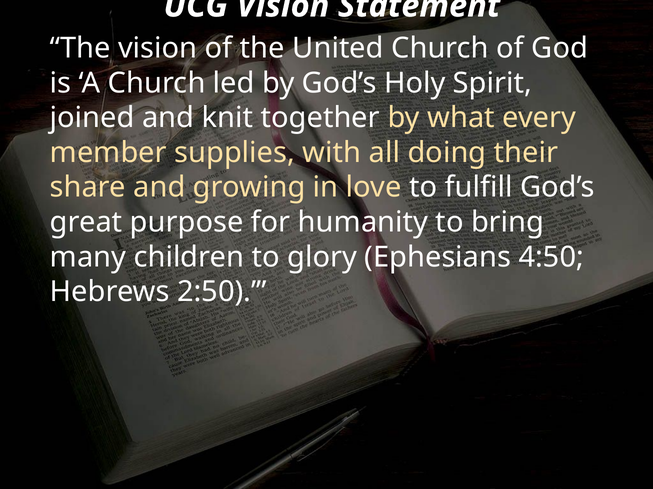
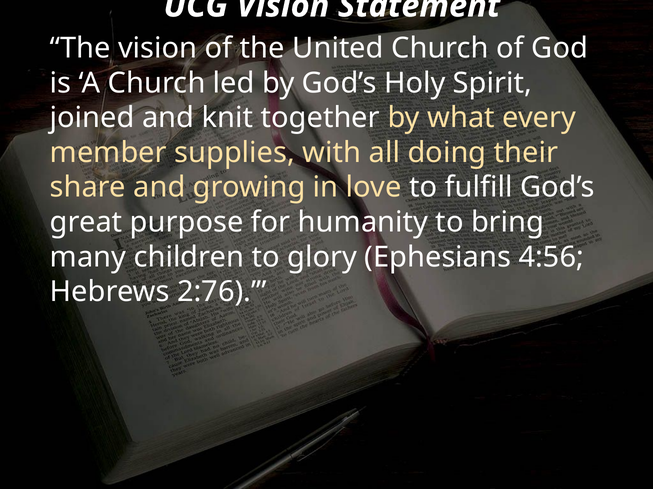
4:50: 4:50 -> 4:56 (551, 257)
2:50: 2:50 -> 2:76 (222, 292)
